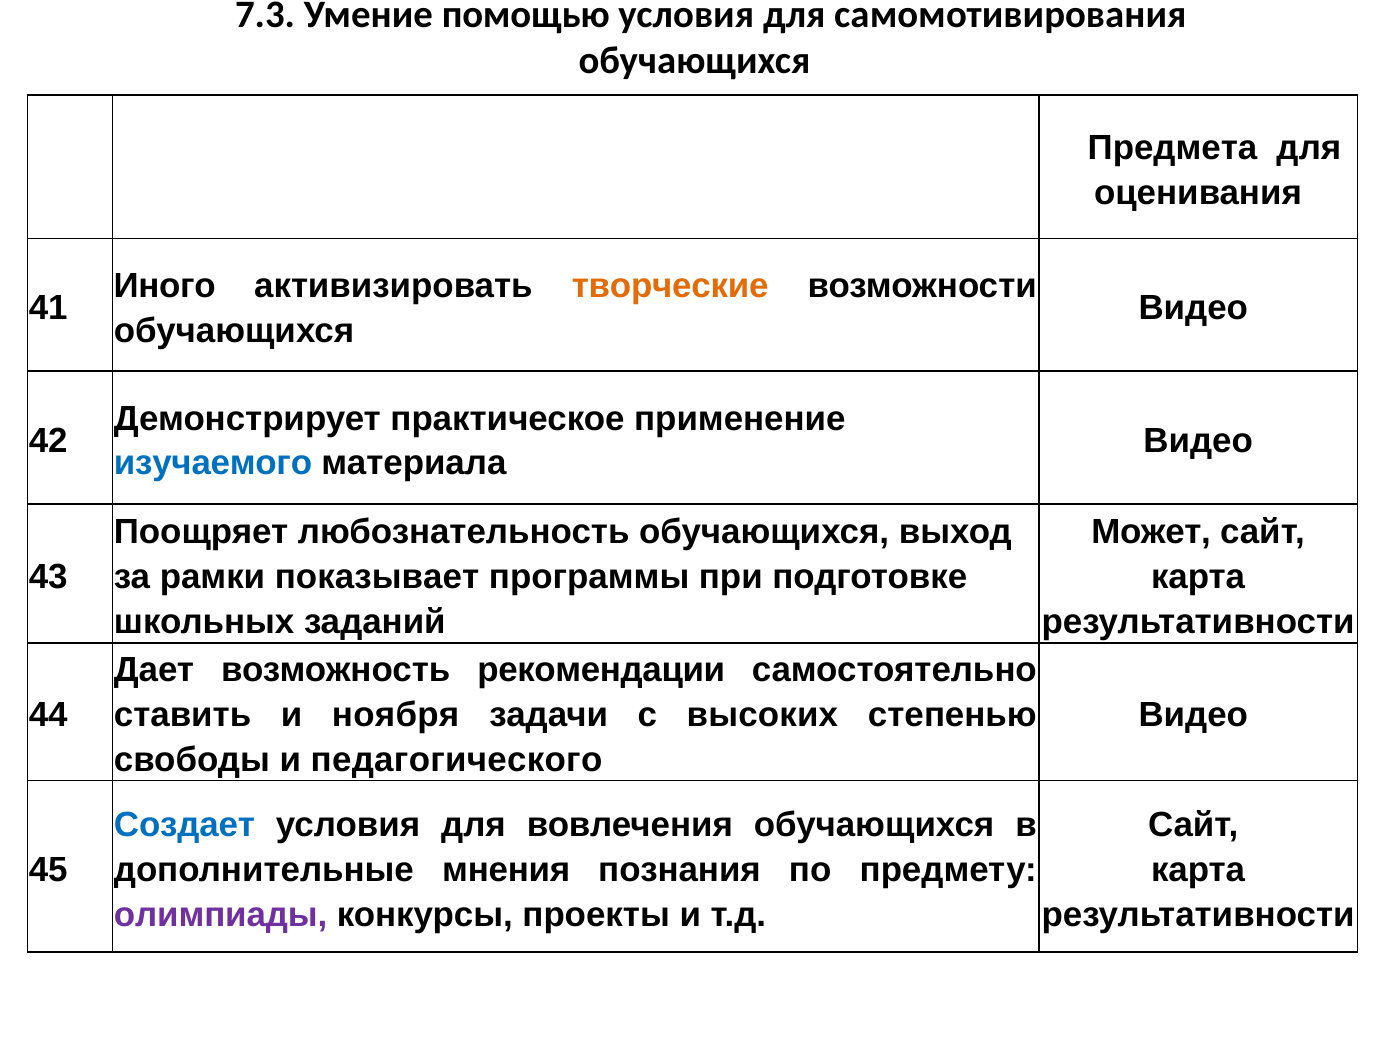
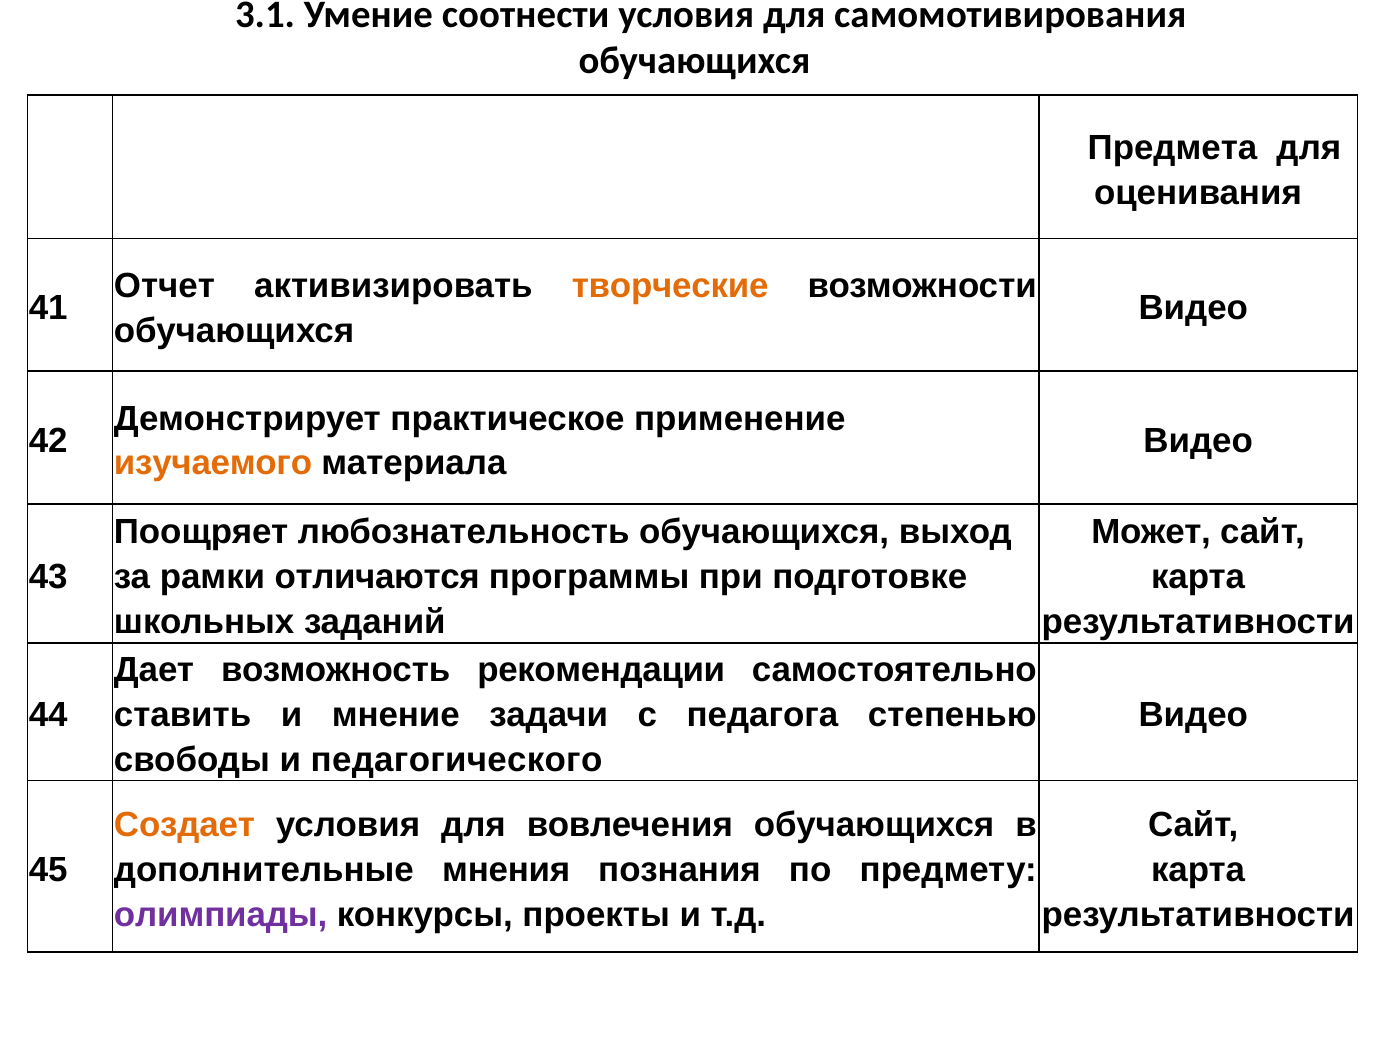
7.3: 7.3 -> 3.1 (265, 14)
помощью: помощью -> соотнести (526, 14)
Иного: Иного -> Отчет (164, 286)
изучаемого colour: blue -> orange (213, 463)
показывает: показывает -> отличаются (377, 577)
ноября: ноября -> мнение (396, 715)
высоких: высоких -> педагога (763, 715)
Создает colour: blue -> orange (184, 825)
